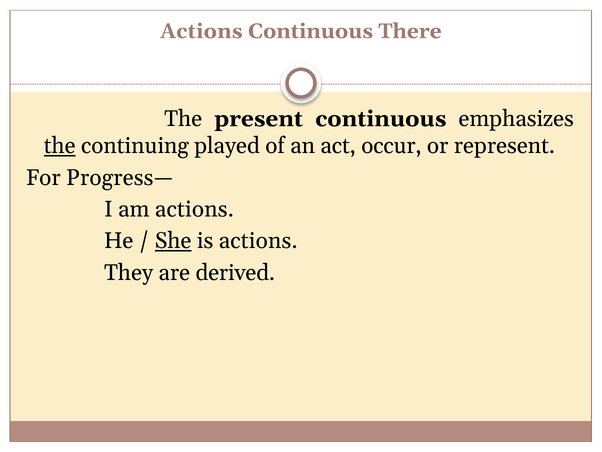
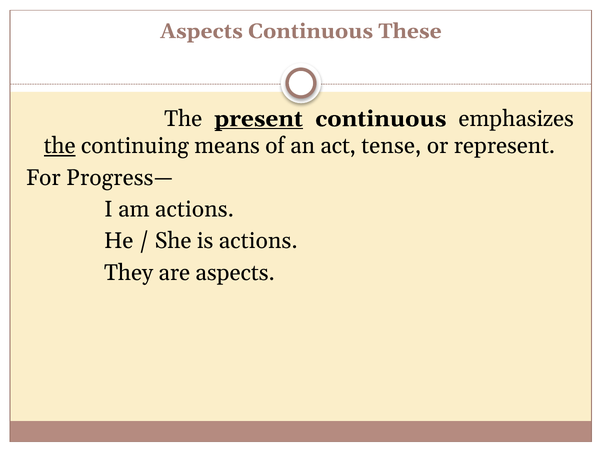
Actions: Actions -> Aspects (201, 31)
There: There -> These (410, 31)
present underline: none -> present (259, 119)
played: played -> means (227, 146)
occur: occur -> tense (391, 146)
She underline: present -> none (173, 241)
are derived: derived -> aspects (235, 272)
